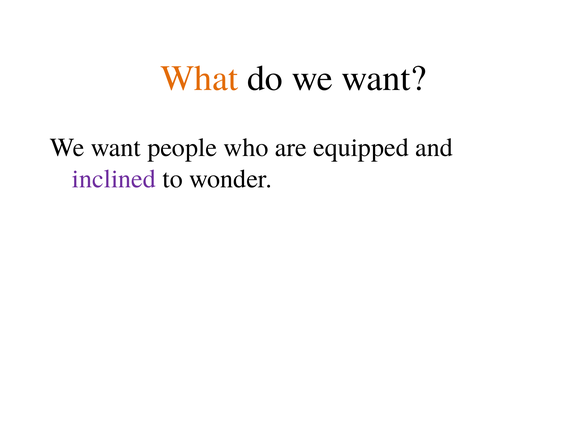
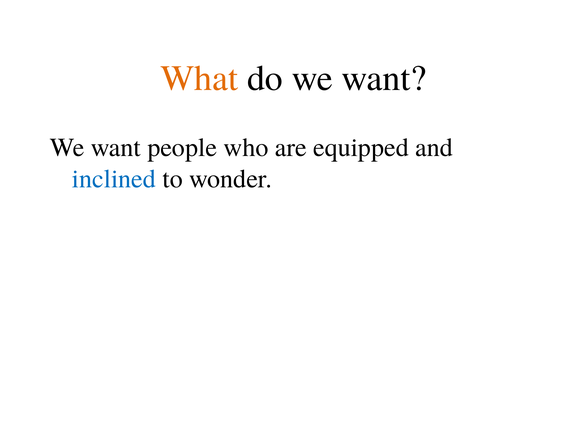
inclined colour: purple -> blue (114, 179)
